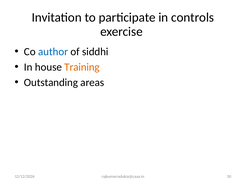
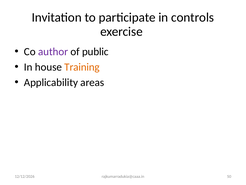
author colour: blue -> purple (53, 52)
siddhi: siddhi -> public (95, 52)
Outstanding: Outstanding -> Applicability (51, 82)
